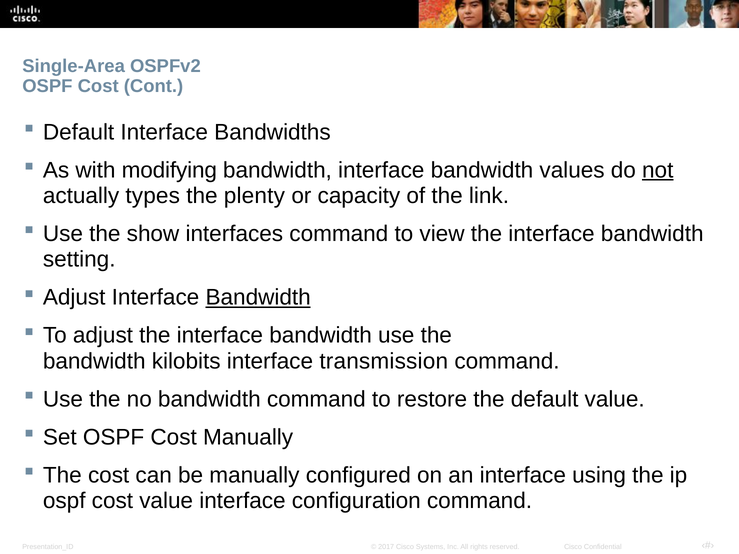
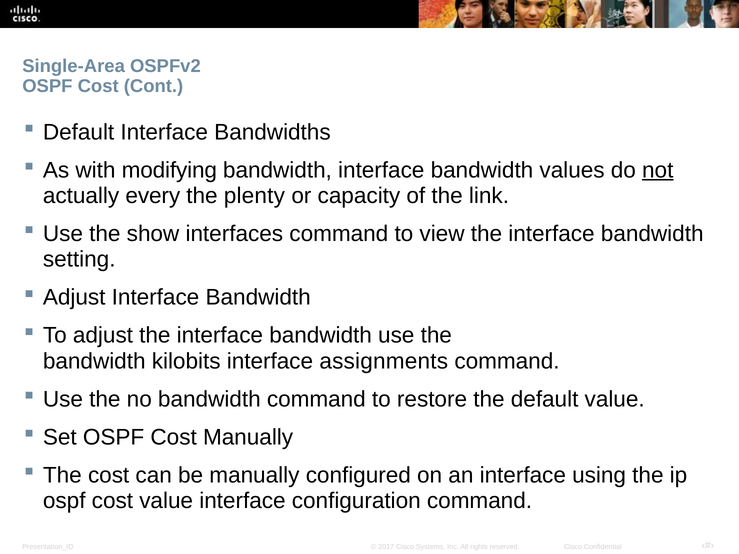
types: types -> every (153, 196)
Bandwidth underline: present -> none (258, 298)
transmission: transmission -> assignments (384, 361)
